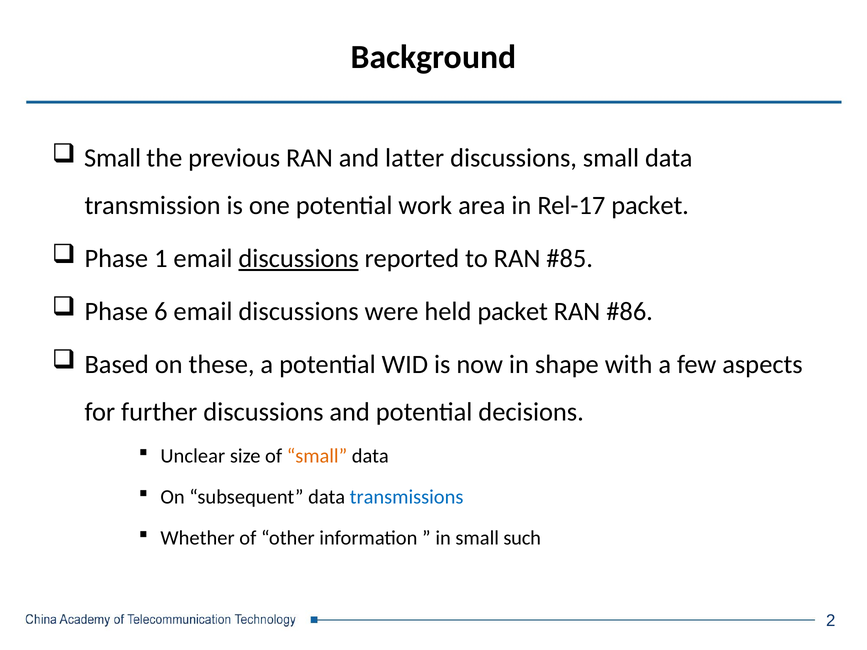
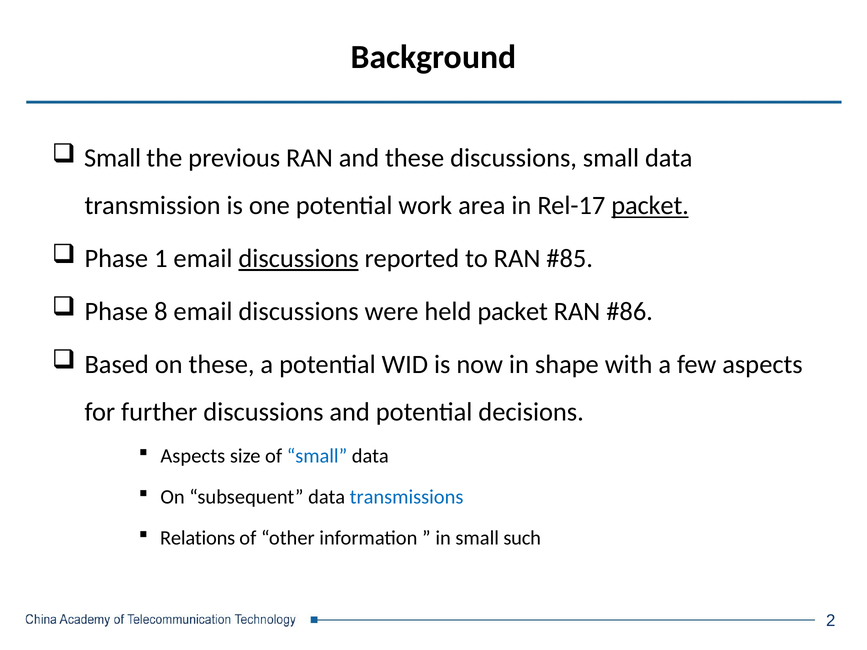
and latter: latter -> these (415, 158)
packet underline: none -> present (650, 206)
6: 6 -> 8 (161, 312)
Unclear: Unclear -> Aspects (193, 456)
small colour: orange -> blue (317, 456)
Whether: Whether -> Relations (198, 538)
